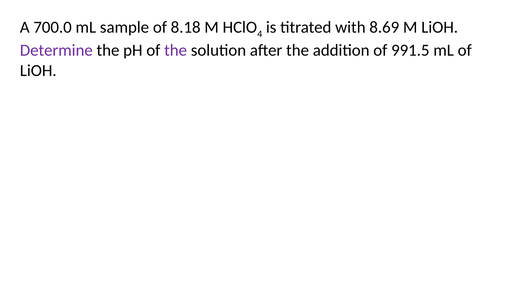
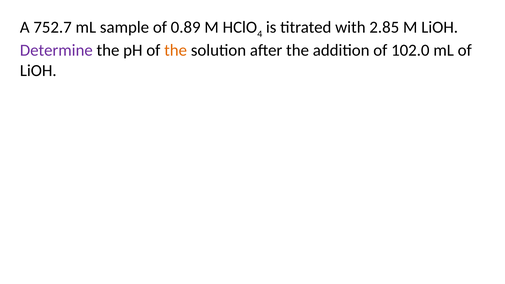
700.0: 700.0 -> 752.7 (53, 27)
8.18: 8.18 -> 0.89 (186, 27)
8.69: 8.69 -> 2.85 (384, 27)
the colour: purple -> orange (176, 50)
991.5: 991.5 -> 102.0 (410, 50)
